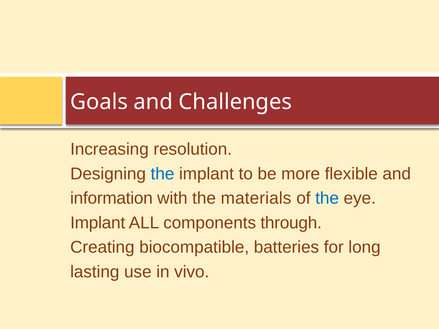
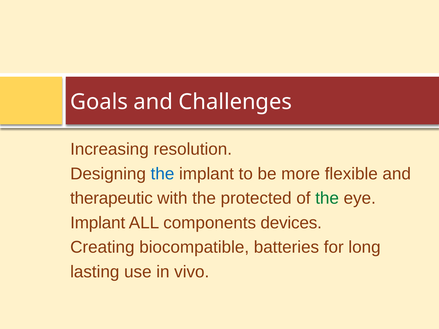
information: information -> therapeutic (111, 198)
materials: materials -> protected (256, 198)
the colour: blue -> green (327, 198)
through: through -> devices (291, 223)
